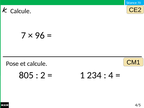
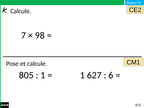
96: 96 -> 98 (40, 35)
2: 2 -> 1 (43, 75)
234: 234 -> 627 (94, 75)
4: 4 -> 6 (111, 75)
